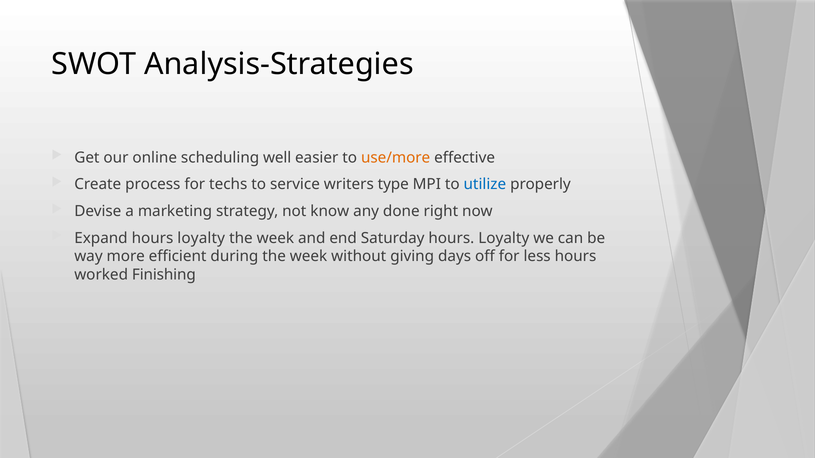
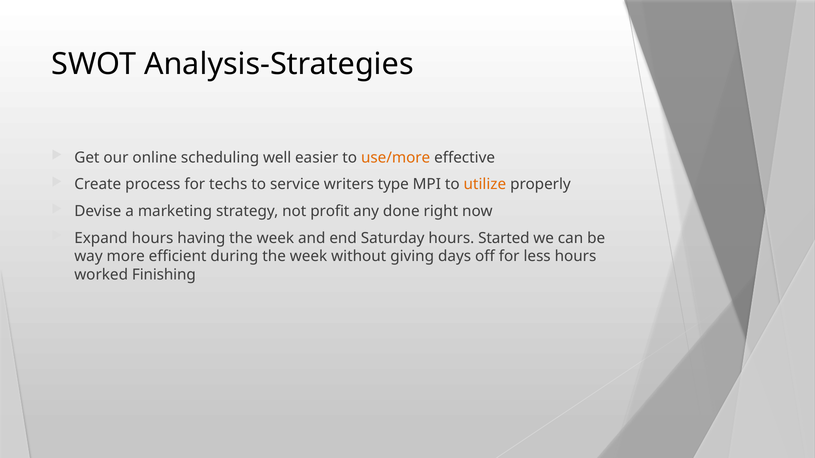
utilize colour: blue -> orange (485, 185)
know: know -> profit (330, 211)
Expand hours loyalty: loyalty -> having (201, 238)
Saturday hours Loyalty: Loyalty -> Started (504, 238)
